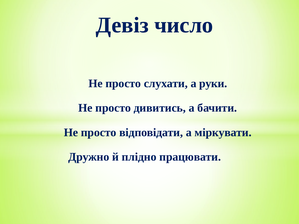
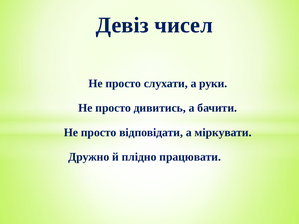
число: число -> чисел (184, 25)
